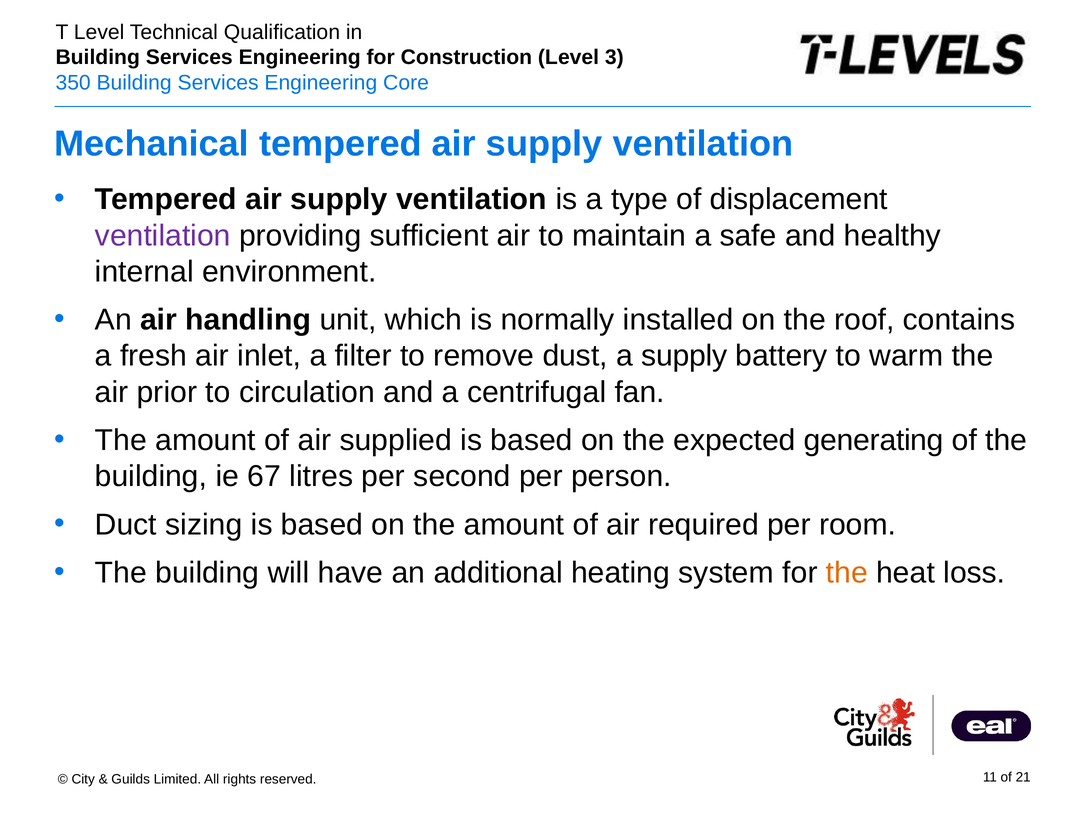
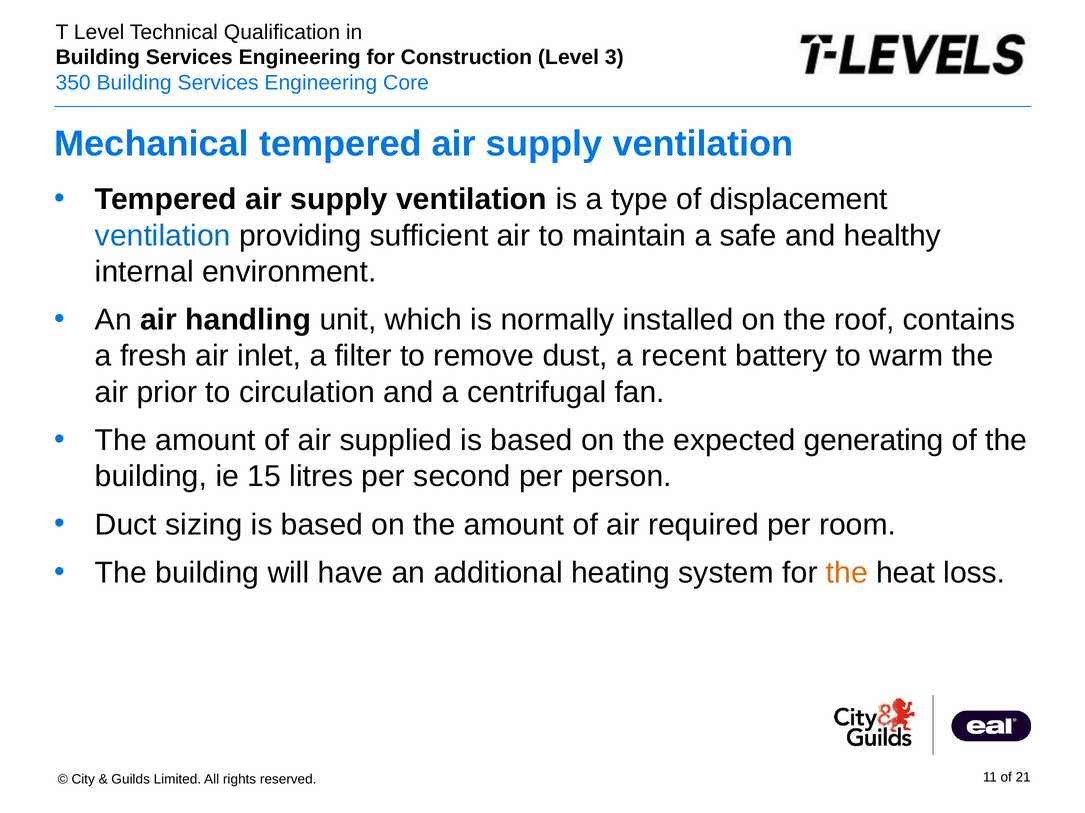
ventilation colour: purple -> blue (163, 236)
a supply: supply -> recent (684, 356)
67: 67 -> 15 (264, 477)
